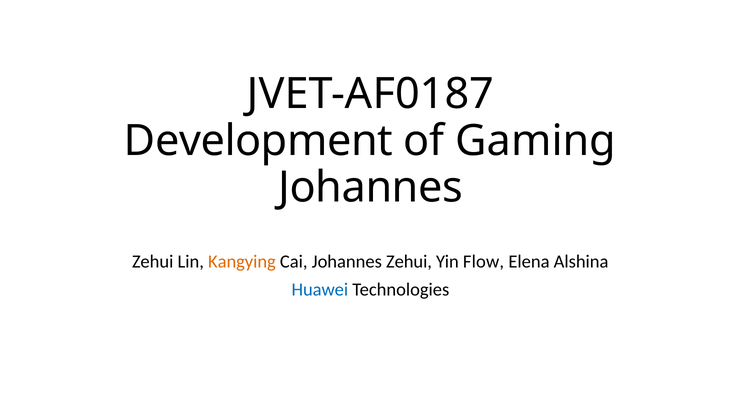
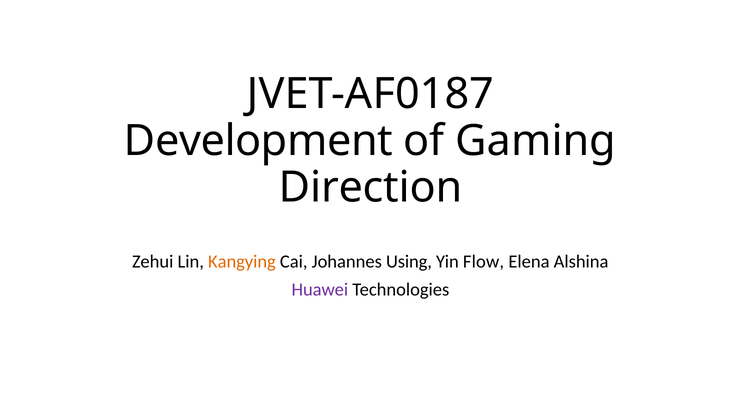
Johannes: Johannes -> Direction (371, 187)
Cai Johannes Zehui: Zehui -> Using (409, 262)
Huawei colour: blue -> purple (320, 289)
